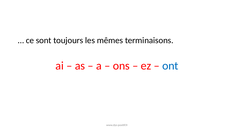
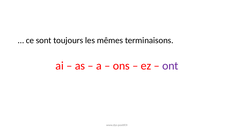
ont colour: blue -> purple (170, 66)
